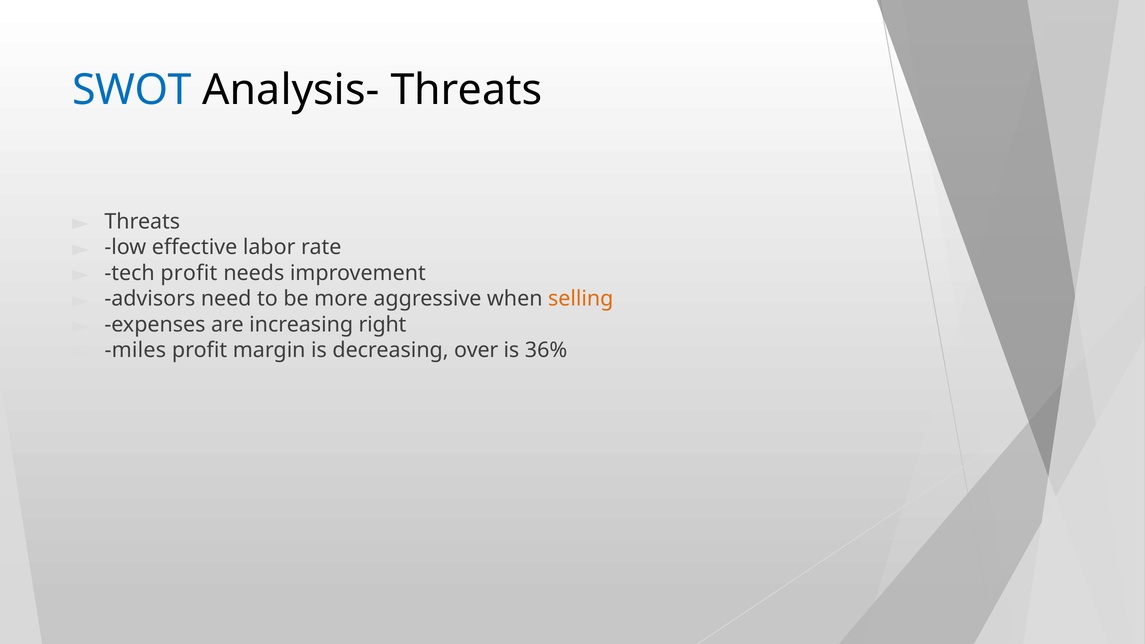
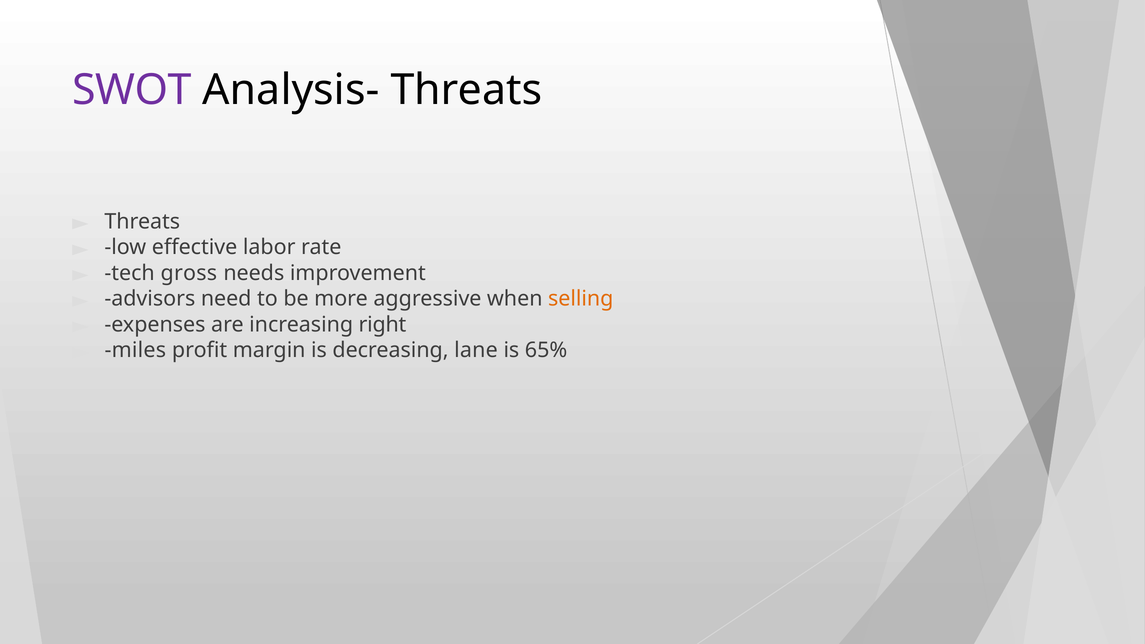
SWOT colour: blue -> purple (132, 90)
tech profit: profit -> gross (189, 273)
over: over -> lane (476, 350)
36%: 36% -> 65% (546, 350)
